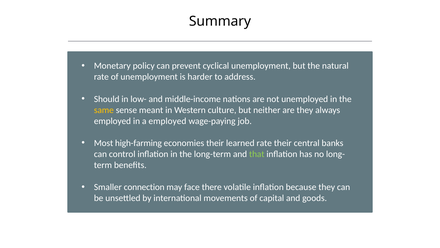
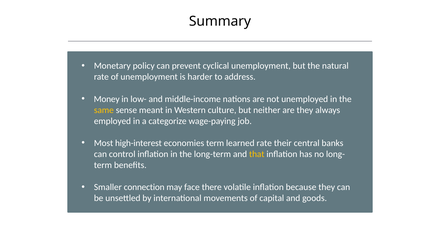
Should: Should -> Money (107, 99)
a employed: employed -> categorize (168, 121)
high-farming: high-farming -> high-interest (138, 143)
economies their: their -> term (215, 143)
that colour: light green -> yellow (257, 154)
